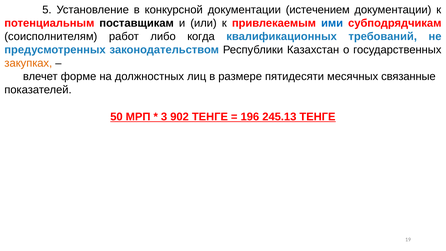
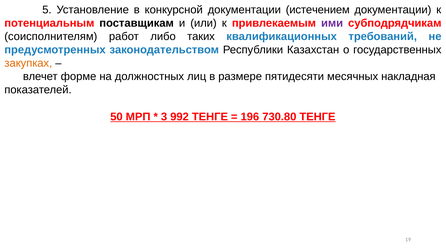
ими colour: blue -> purple (332, 23)
когда: когда -> таких (201, 36)
связанные: связанные -> накладная (408, 77)
902: 902 -> 992 (180, 117)
245.13: 245.13 -> 730.80 (279, 117)
